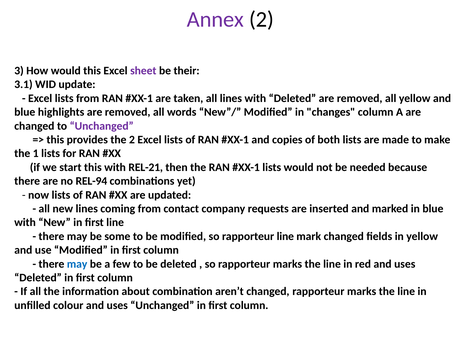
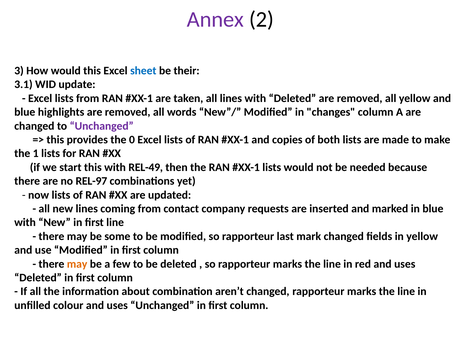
sheet colour: purple -> blue (143, 71)
the 2: 2 -> 0 (132, 140)
REL-21: REL-21 -> REL-49 (146, 168)
REL-94: REL-94 -> REL-97 (91, 181)
rapporteur line: line -> last (285, 237)
may colour: blue -> orange (77, 264)
